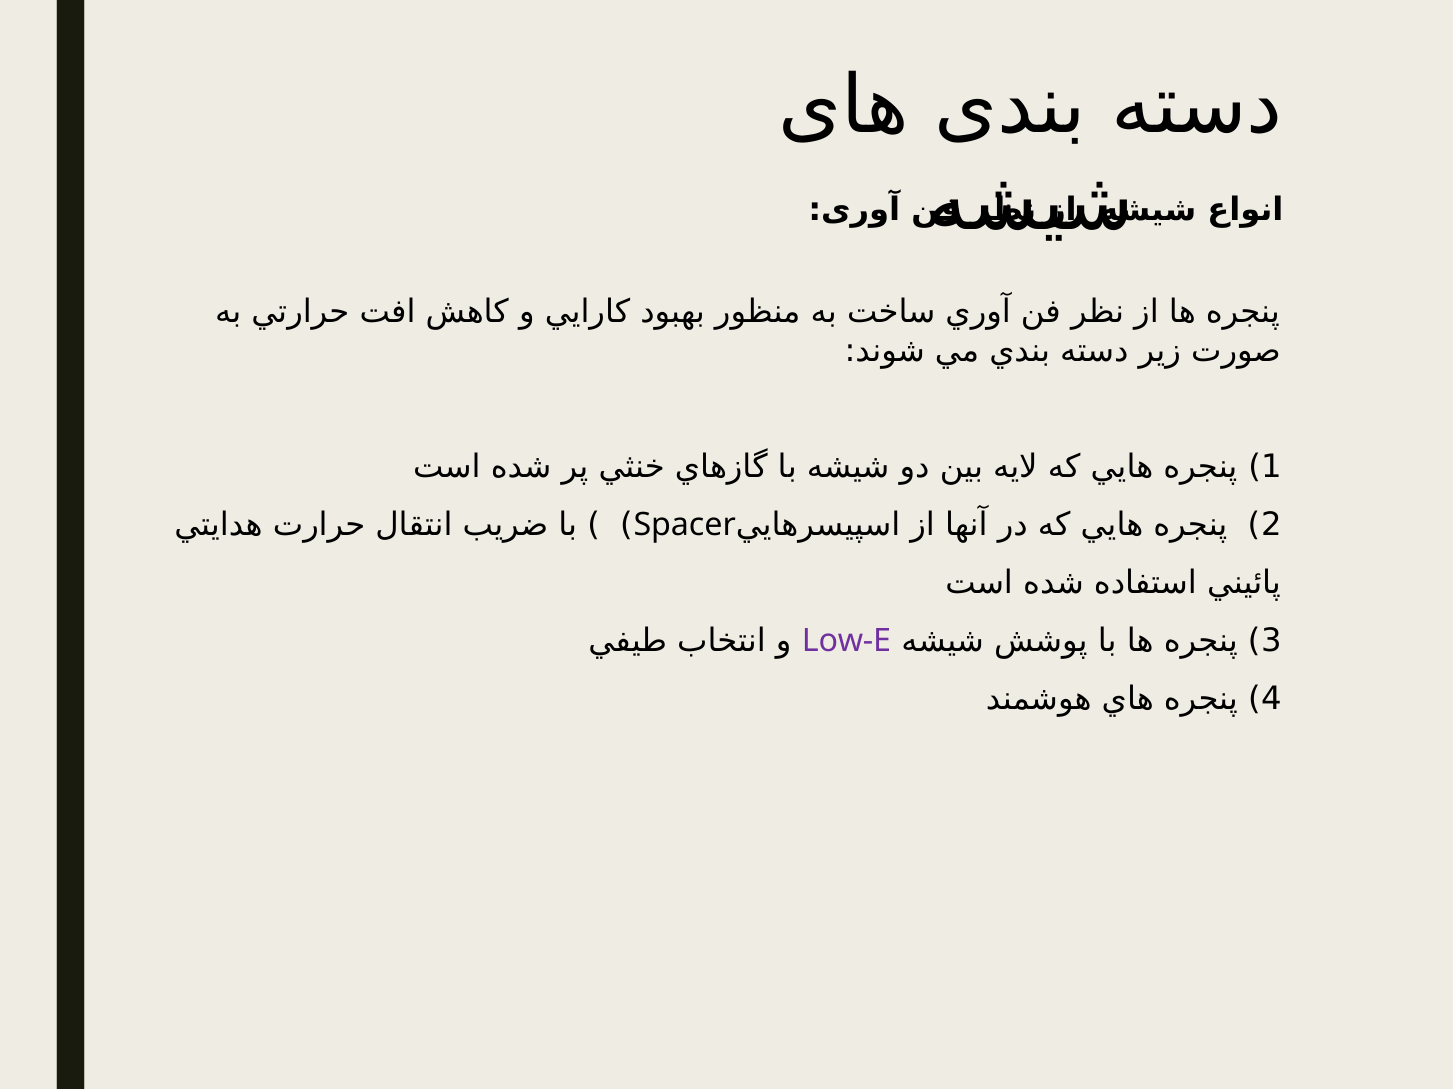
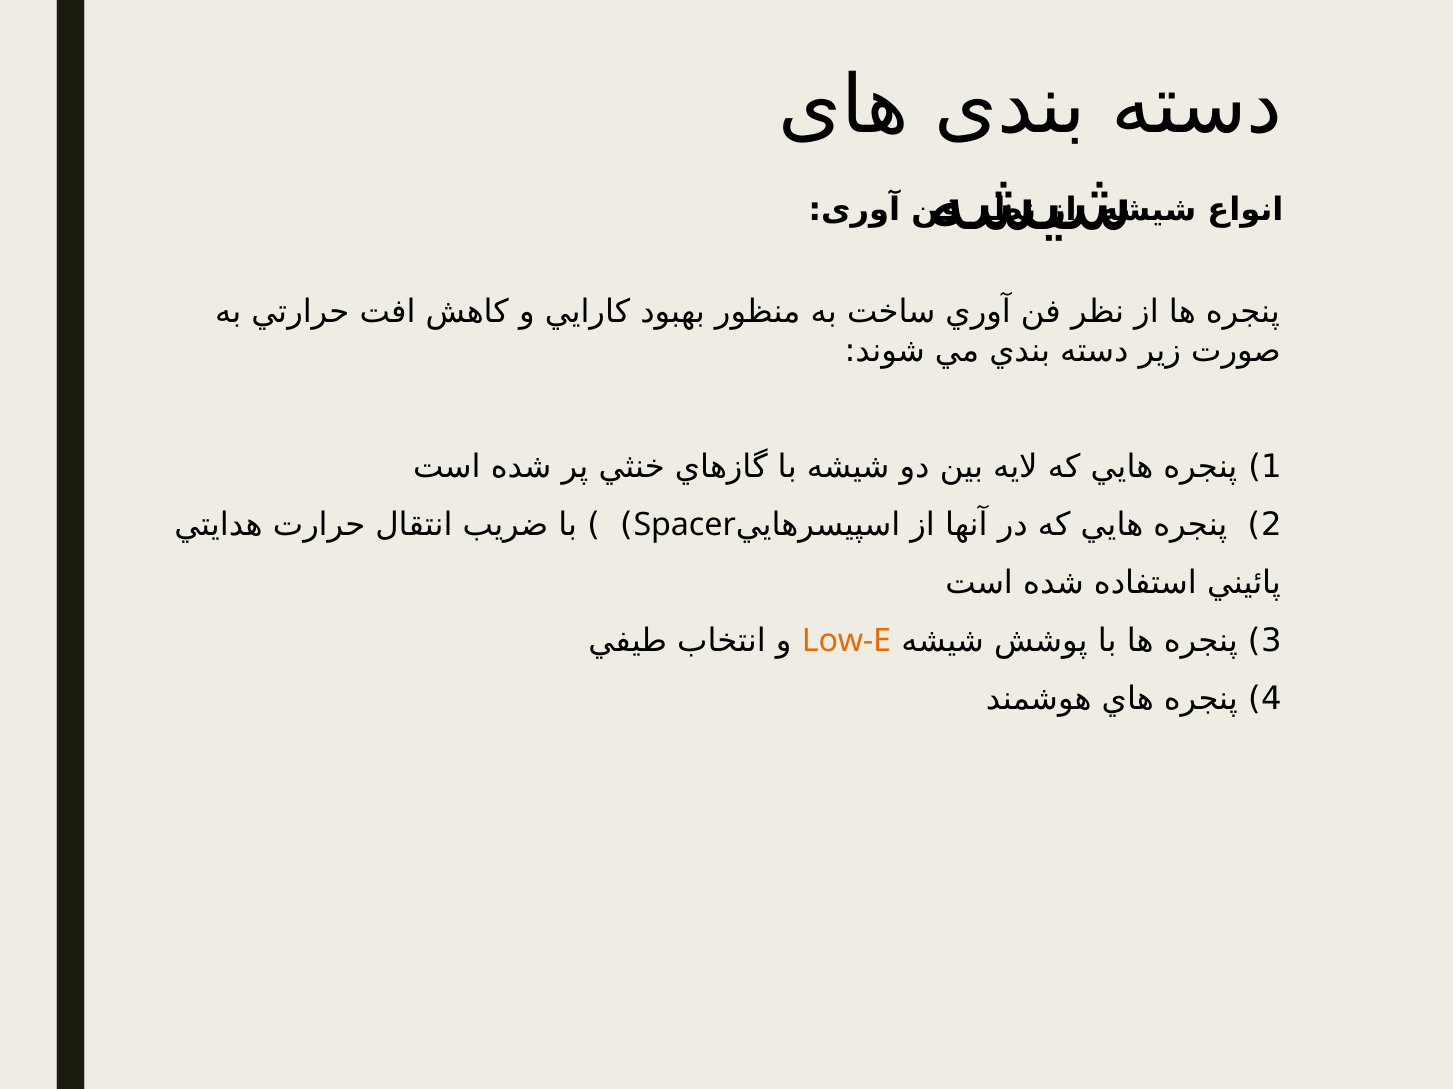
Low-E colour: purple -> orange (846, 642)
